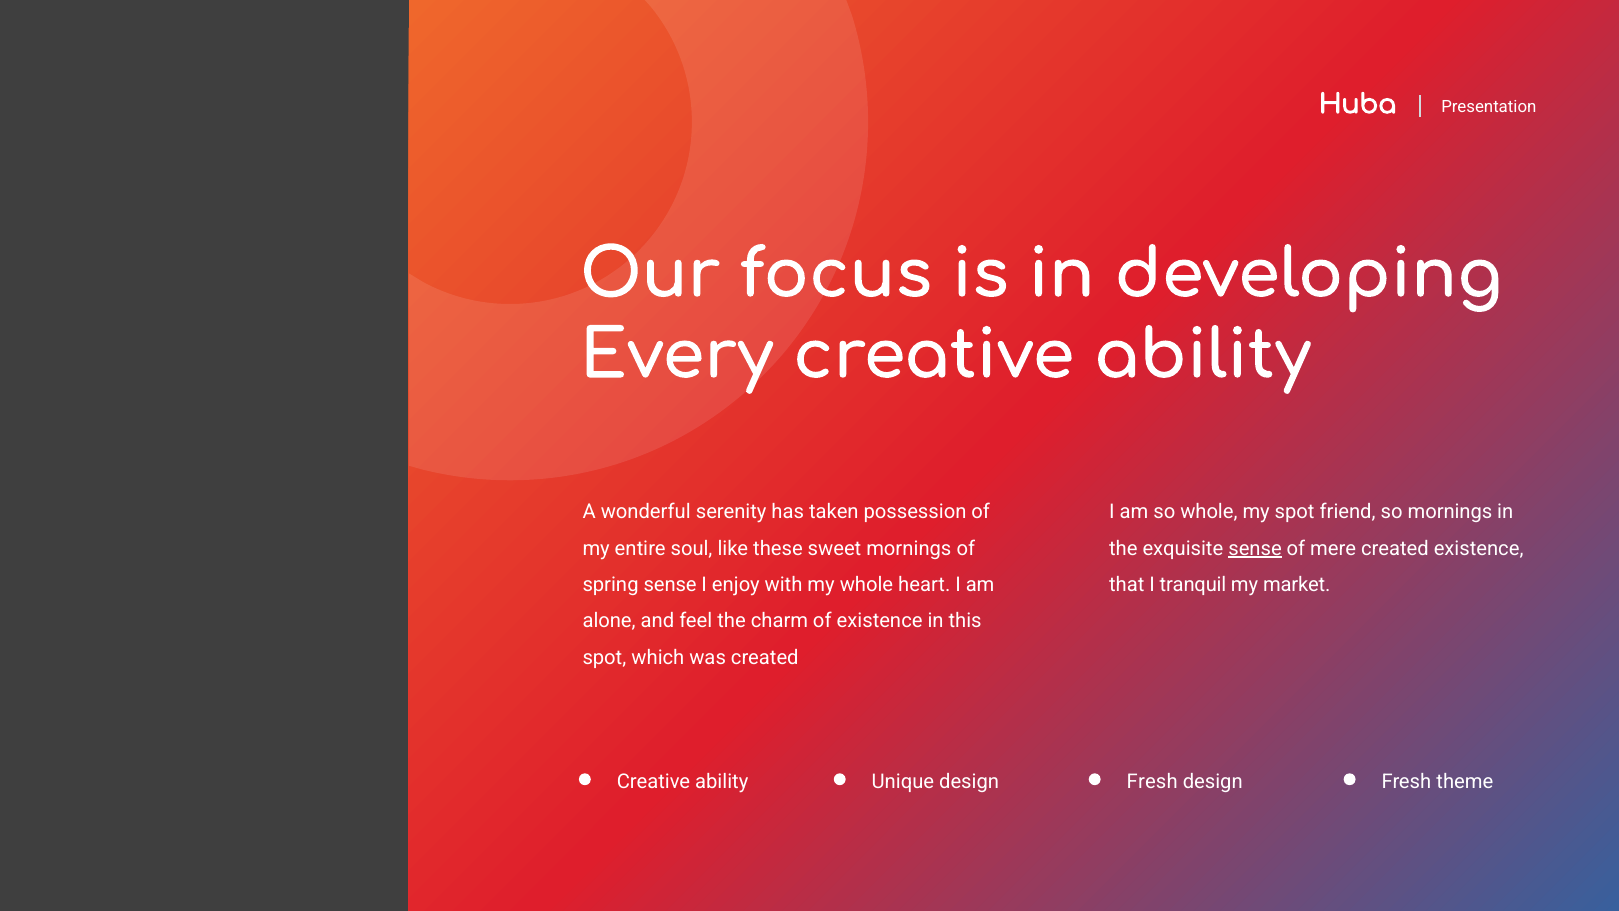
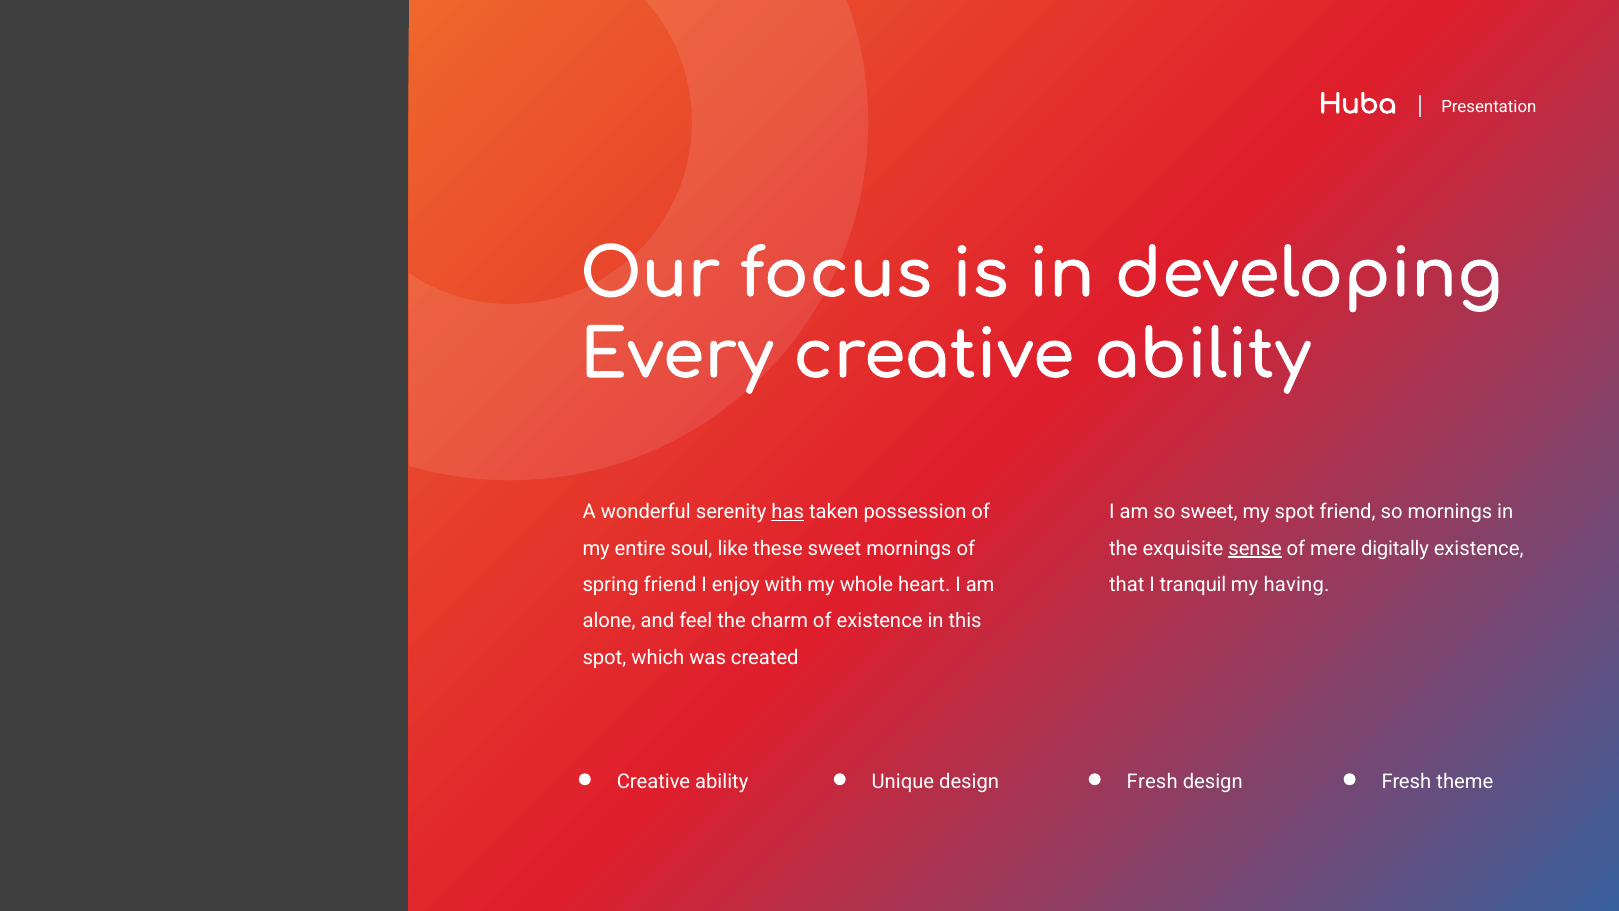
has underline: none -> present (788, 512)
so whole: whole -> sweet (1209, 512)
mere created: created -> digitally (1395, 548)
spring sense: sense -> friend (670, 585)
market: market -> having (1297, 585)
